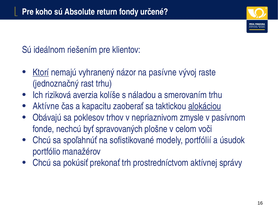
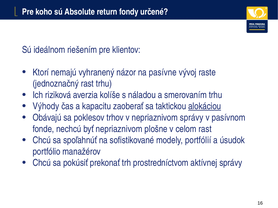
Ktorí underline: present -> none (41, 73)
Aktívne: Aktívne -> Výhody (46, 107)
nepriaznivom zmysle: zmysle -> správy (192, 118)
byť spravovaných: spravovaných -> nepriaznivom (119, 129)
celom voči: voči -> rast (205, 129)
